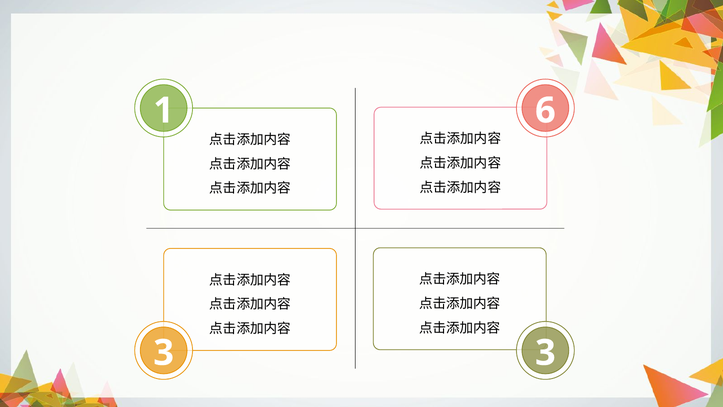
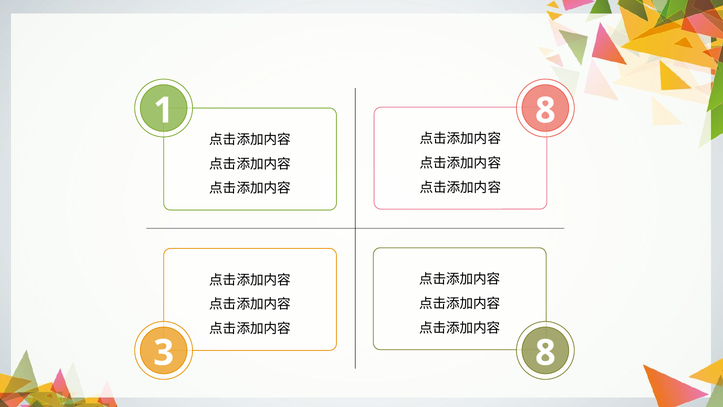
1 6: 6 -> 8 (545, 110)
3 3: 3 -> 8 (545, 353)
